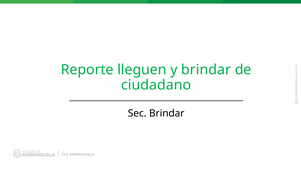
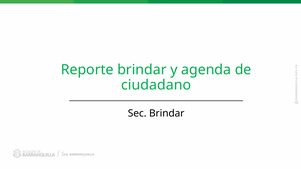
Reporte lleguen: lleguen -> brindar (142, 70)
y brindar: brindar -> agenda (206, 70)
